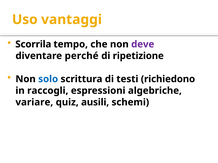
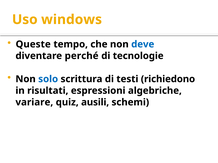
vantaggi: vantaggi -> windows (72, 20)
Scorrila: Scorrila -> Queste (33, 44)
deve colour: purple -> blue (143, 44)
ripetizione: ripetizione -> tecnologie (138, 56)
raccogli: raccogli -> risultati (48, 91)
